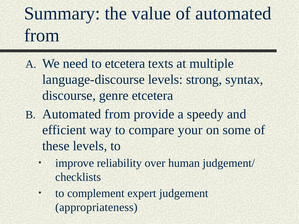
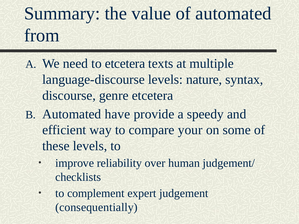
strong: strong -> nature (204, 80)
from: from -> have (117, 114)
appropriateness: appropriateness -> consequentially (96, 207)
